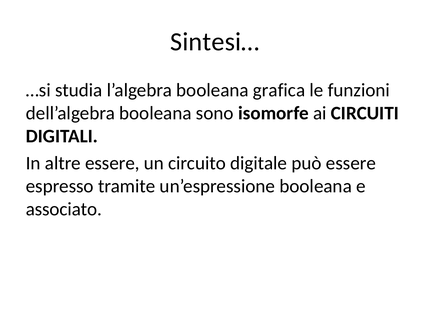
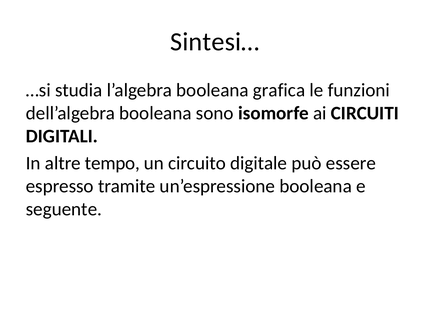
altre essere: essere -> tempo (112, 163)
associato: associato -> seguente (64, 209)
